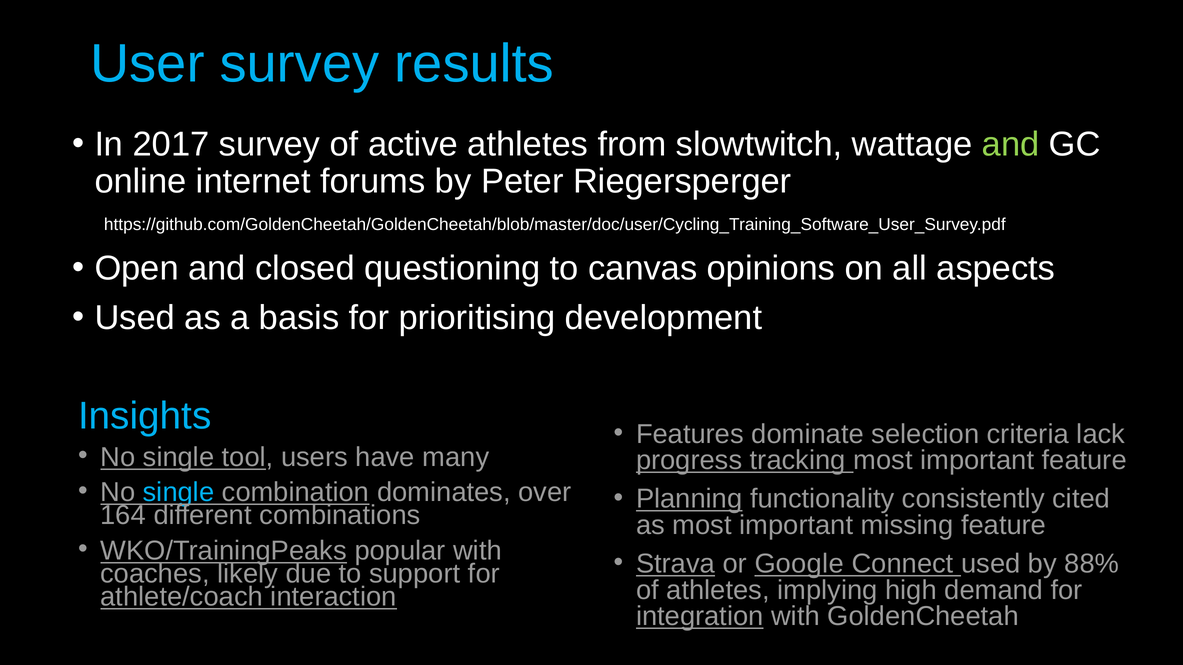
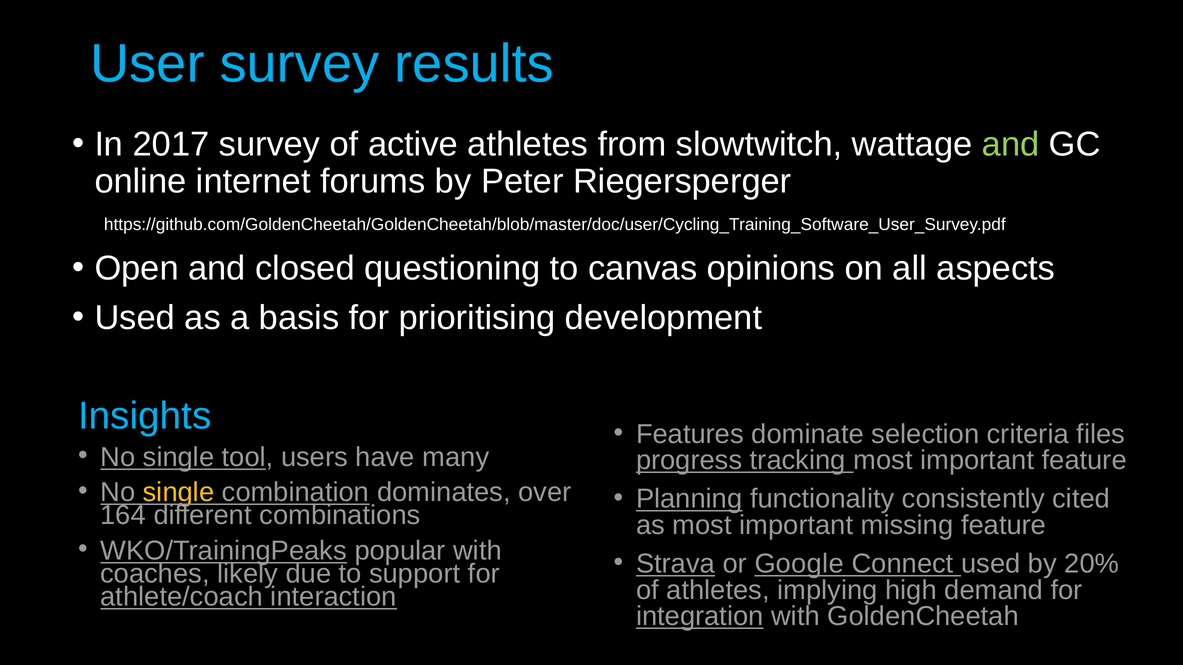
lack: lack -> files (1101, 434)
single colour: light blue -> yellow (179, 493)
88%: 88% -> 20% (1092, 564)
